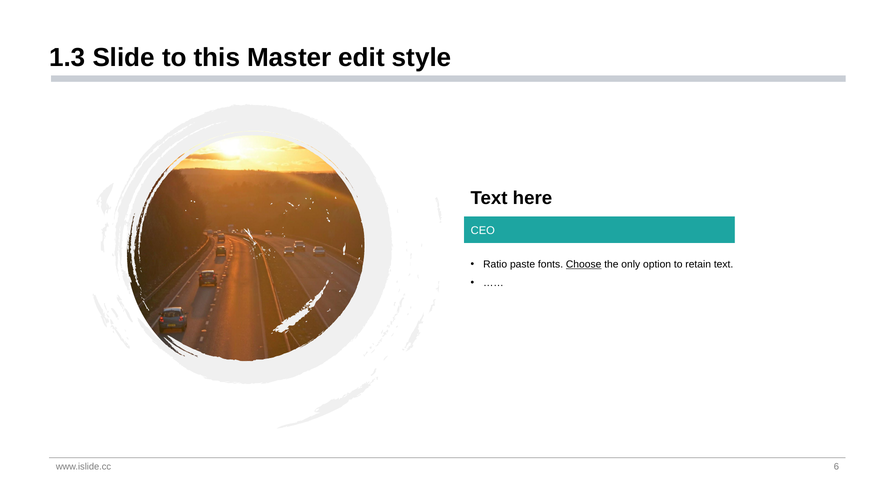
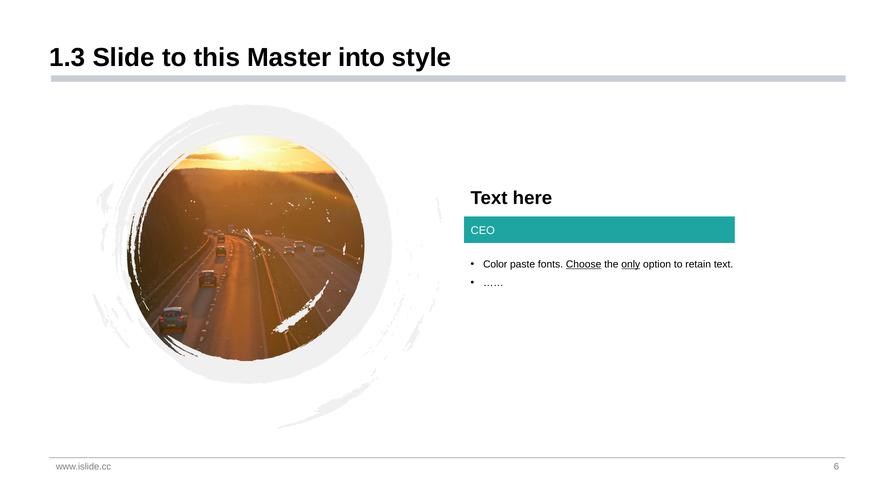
edit: edit -> into (362, 58)
Ratio: Ratio -> Color (495, 265)
only underline: none -> present (631, 265)
